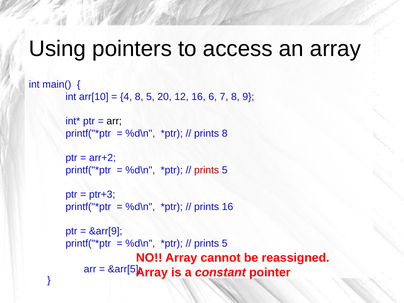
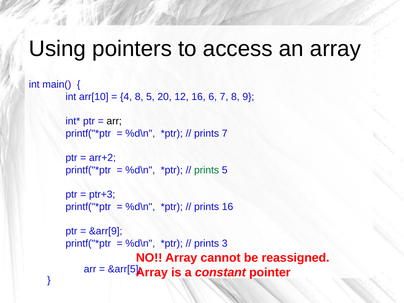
prints 8: 8 -> 7 (225, 133)
prints colour: red -> green (207, 170)
5: 5 -> 3 (225, 243)
